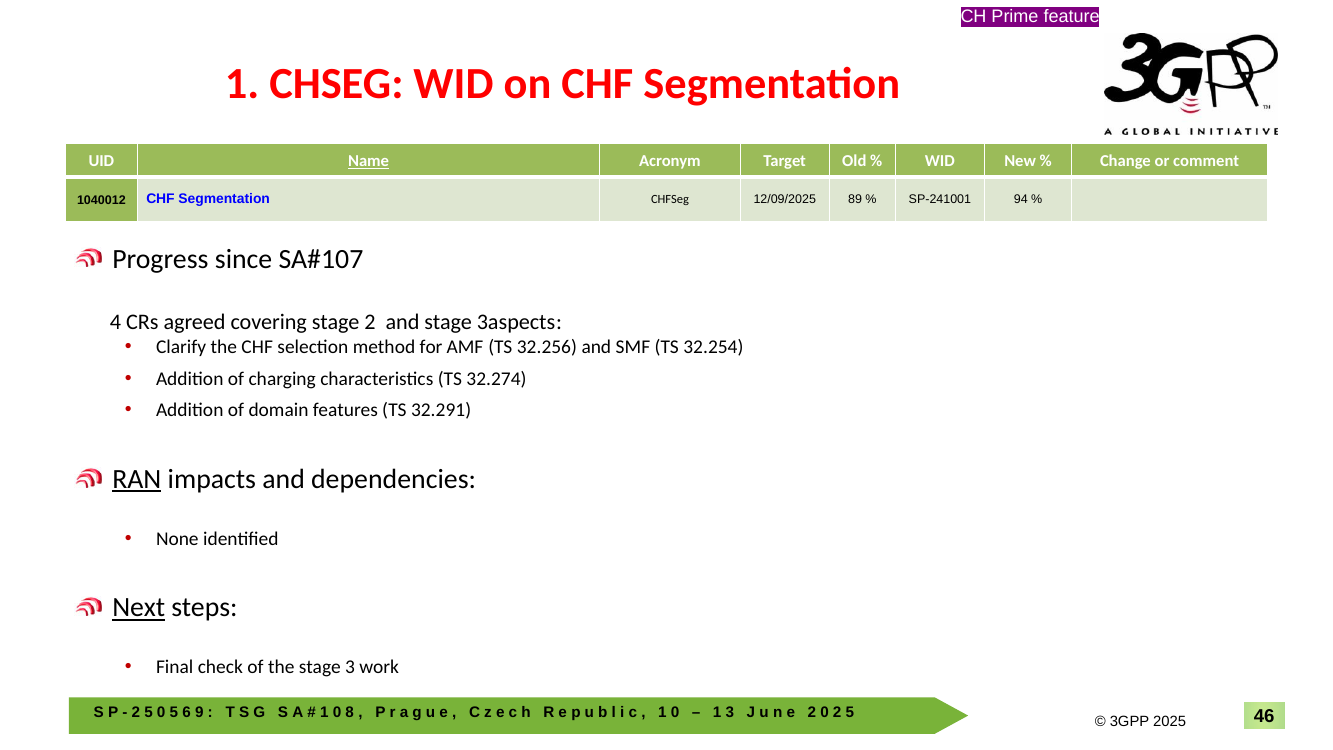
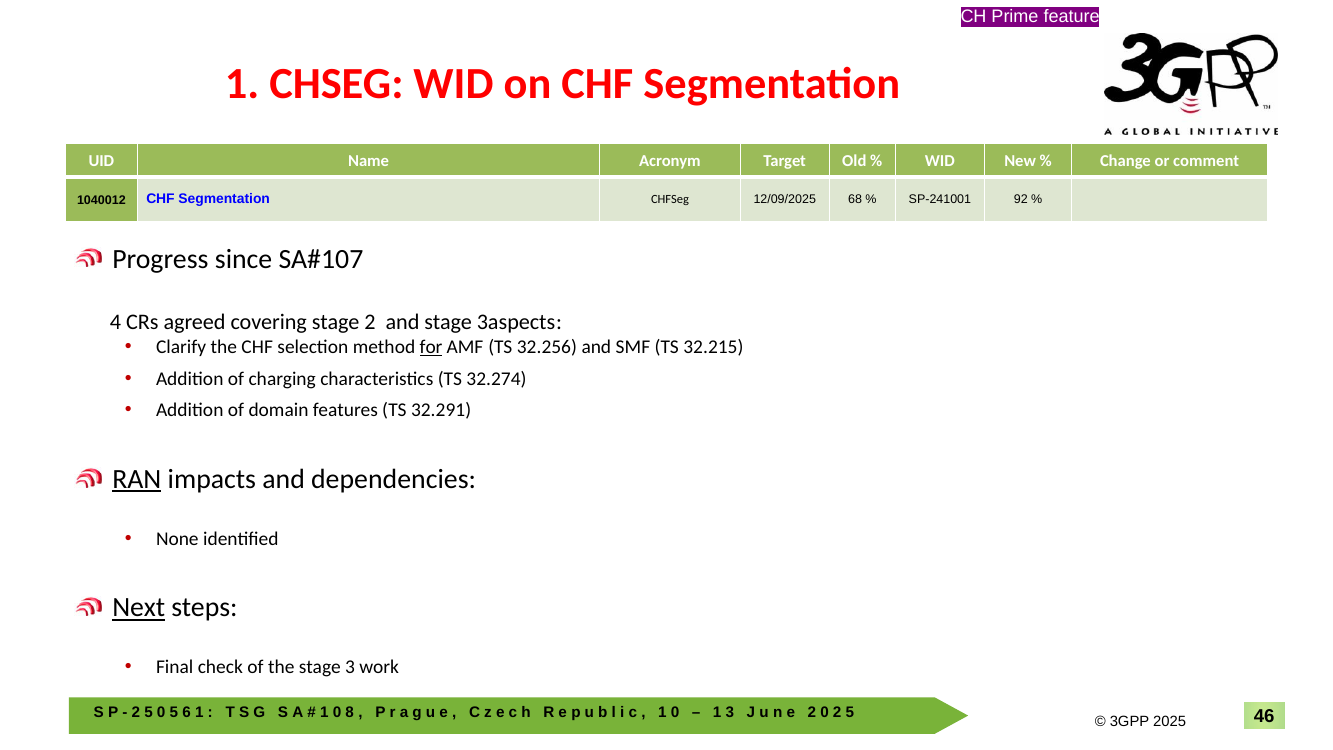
Name underline: present -> none (369, 161)
89: 89 -> 68 (855, 199)
94: 94 -> 92 (1021, 199)
for underline: none -> present (431, 347)
32.254: 32.254 -> 32.215 (713, 347)
9: 9 -> 1 (199, 712)
